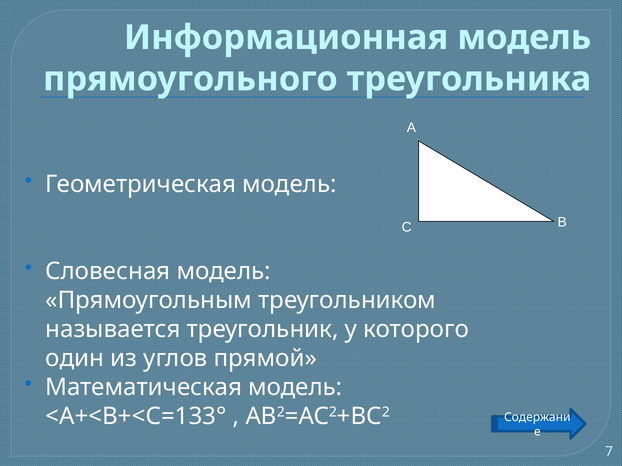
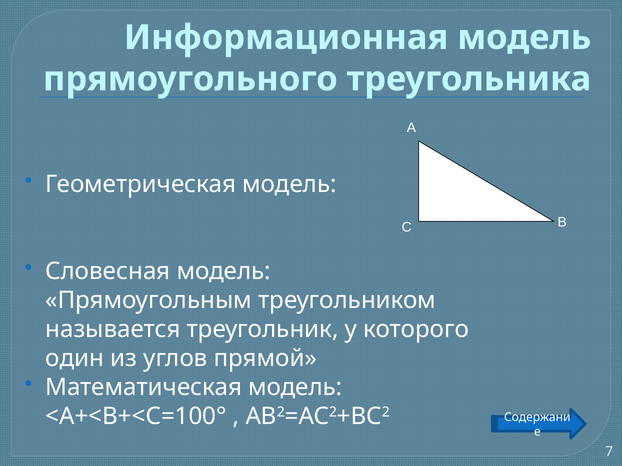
<А+<В+<С=133°: <А+<В+<С=133° -> <А+<В+<С=100° (136, 417)
